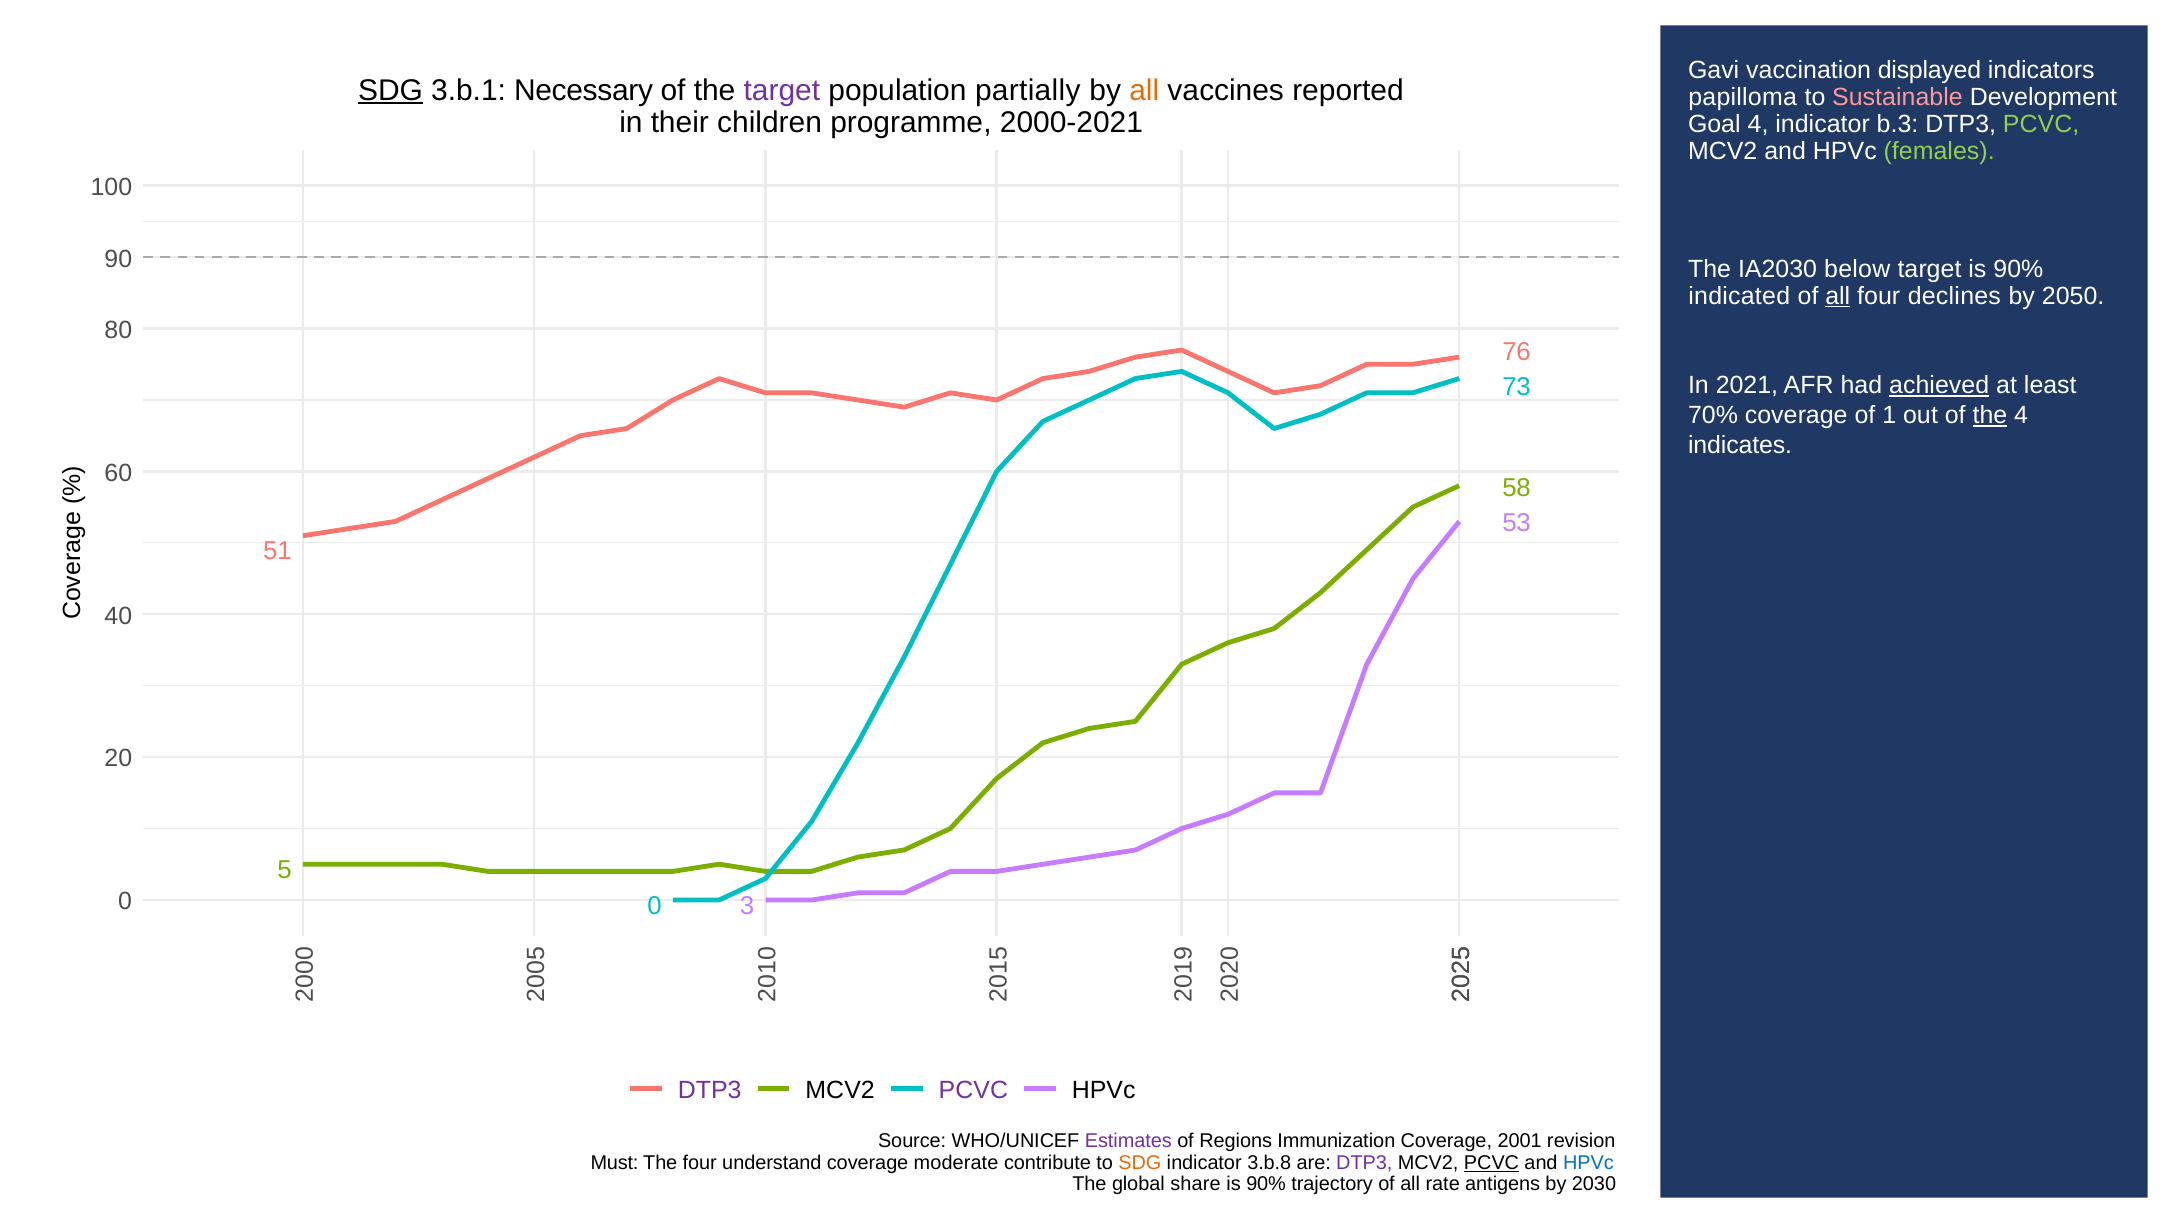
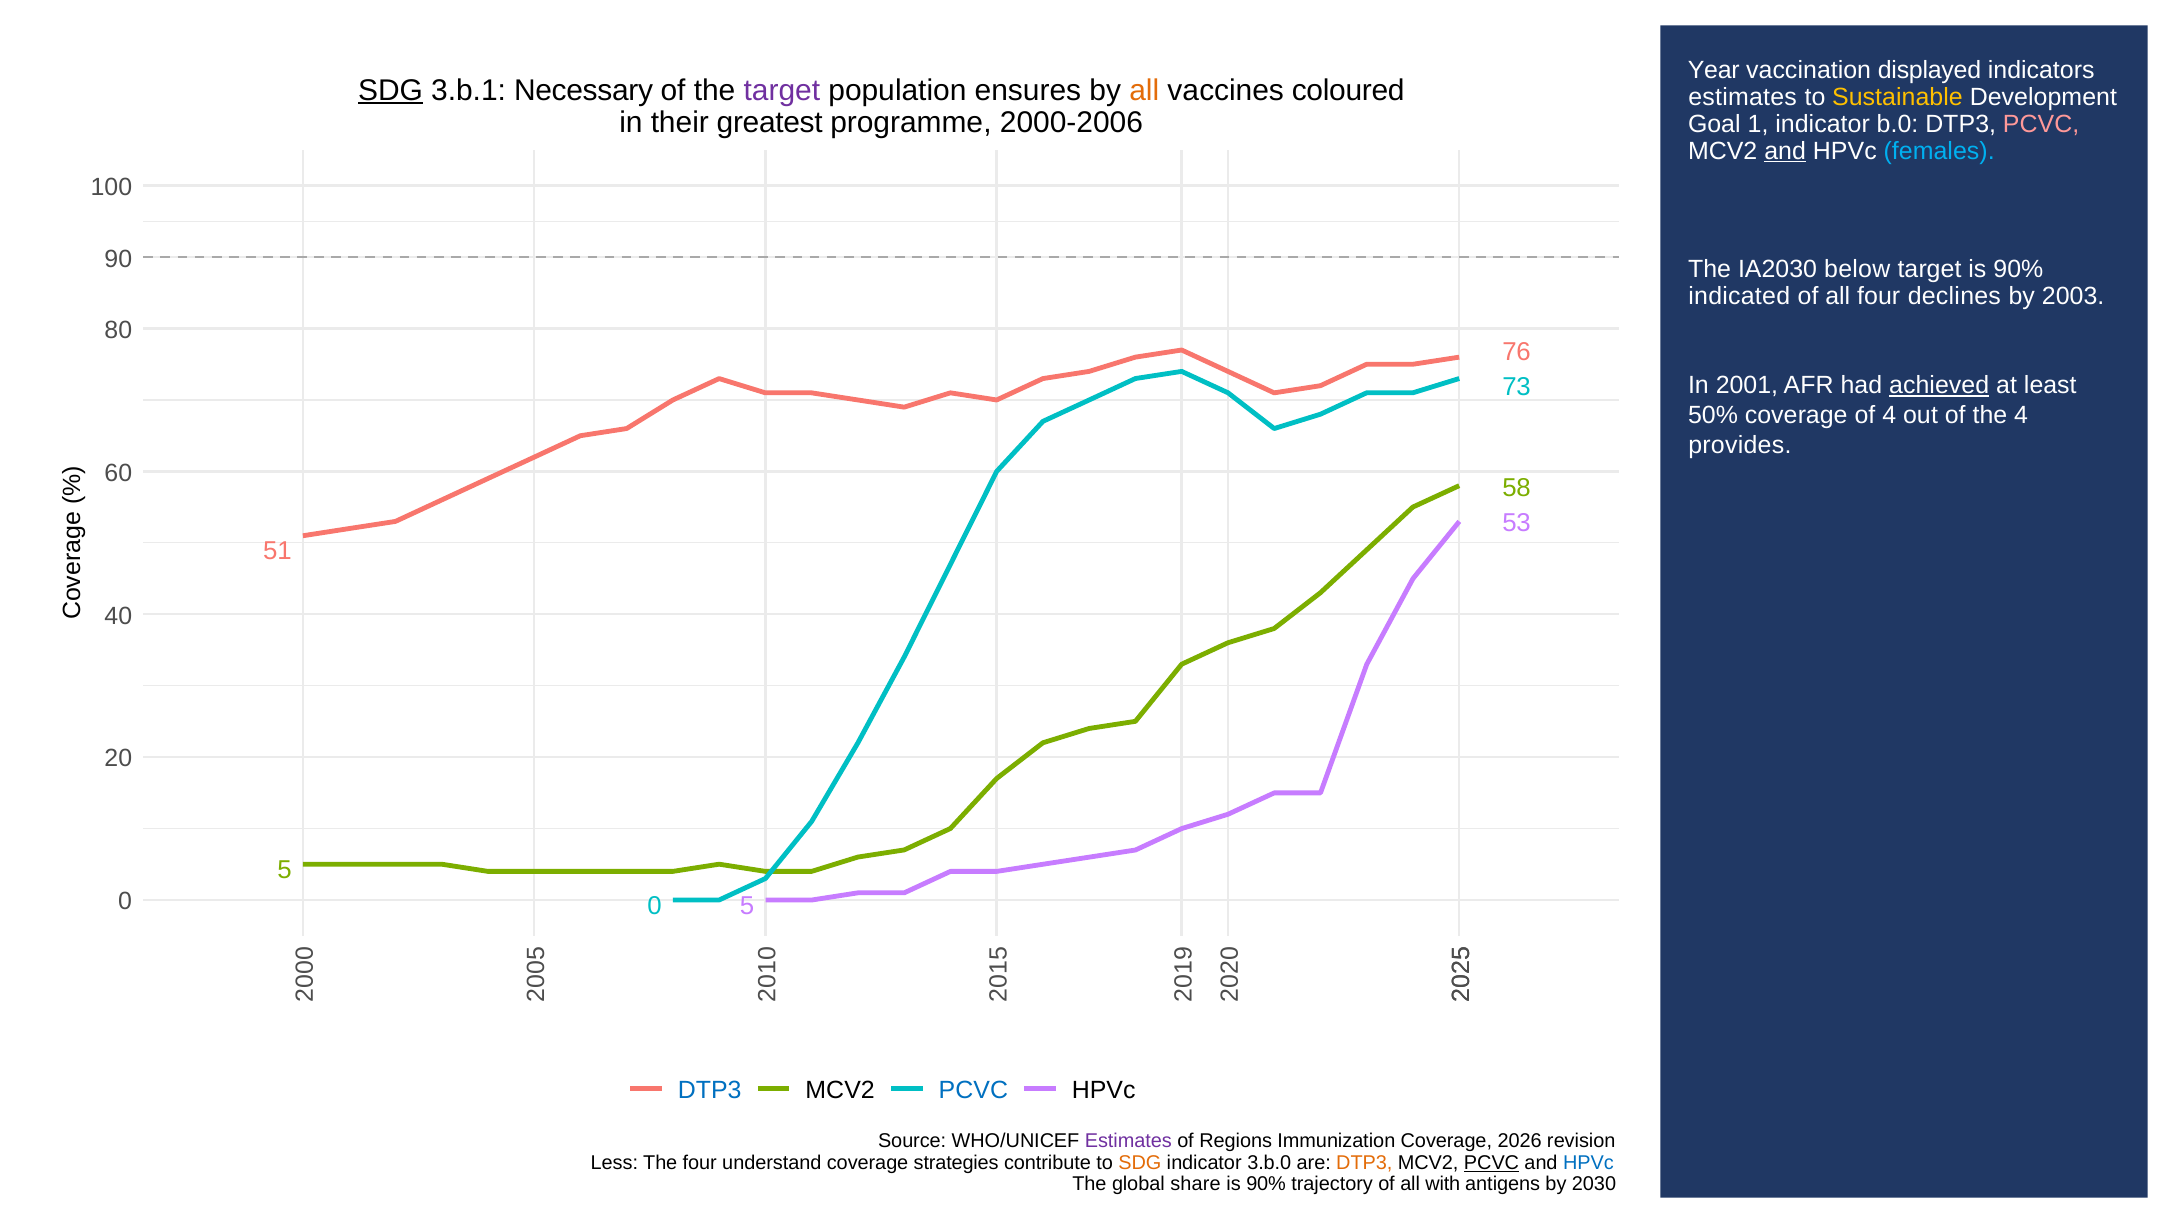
Gavi: Gavi -> Year (1714, 70)
partially: partially -> ensures (1028, 90)
reported: reported -> coloured (1348, 90)
papilloma: papilloma -> estimates (1743, 97)
Sustainable colour: pink -> yellow (1897, 97)
children: children -> greatest (770, 123)
2000-2021: 2000-2021 -> 2000-2006 (1071, 123)
Goal 4: 4 -> 1 (1758, 124)
b.3: b.3 -> b.0 (1897, 124)
PCVC colour: light green -> pink (2041, 124)
and underline: none -> present (1785, 151)
females colour: light green -> light blue (1939, 151)
all underline: present -> none (1838, 296)
2050: 2050 -> 2003 (2073, 296)
2021: 2021 -> 2001 (1747, 385)
70%: 70% -> 50% (1713, 415)
of 1: 1 -> 4 (1889, 415)
the underline: present -> none (1990, 415)
indicates: indicates -> provides (1740, 445)
3: 3 -> 5 (747, 906)
DTP3 colour: purple -> blue (710, 1090)
PCVC colour: purple -> blue (973, 1090)
2001: 2001 -> 2026 (1520, 1142)
Must: Must -> Less (614, 1163)
moderate: moderate -> strategies (956, 1163)
3.b.8: 3.b.8 -> 3.b.0 (1269, 1163)
DTP3 colour: purple -> orange (1364, 1163)
rate: rate -> with (1443, 1185)
